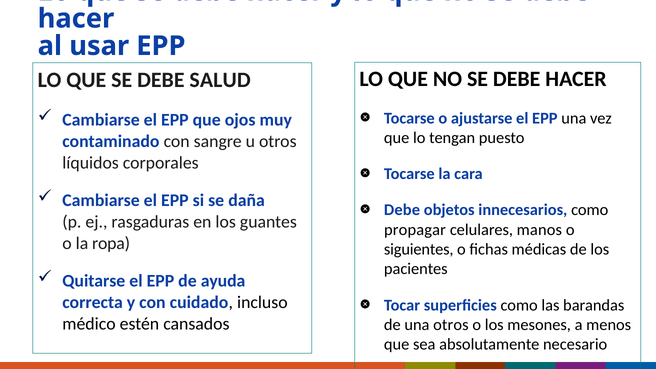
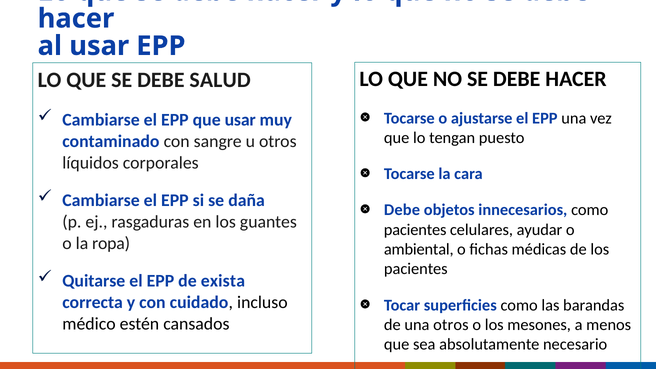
que ojos: ojos -> usar (240, 120)
propagar: propagar -> pacientes (415, 230)
manos: manos -> ayudar (540, 230)
siguientes: siguientes -> ambiental (419, 249)
ayuda: ayuda -> exista (223, 281)
